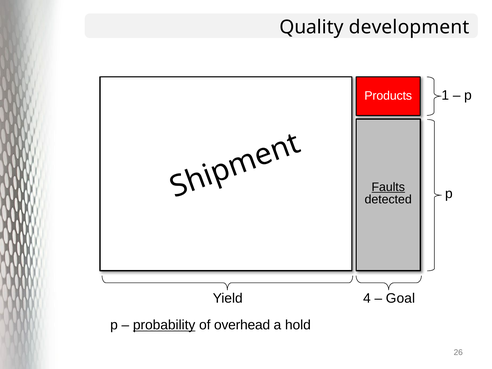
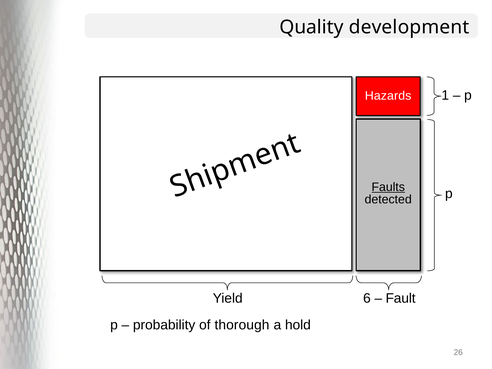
Products: Products -> Hazards (388, 96)
4: 4 -> 6 (367, 298)
Goal: Goal -> Fault (401, 298)
probability underline: present -> none (164, 325)
overhead: overhead -> thorough (242, 325)
